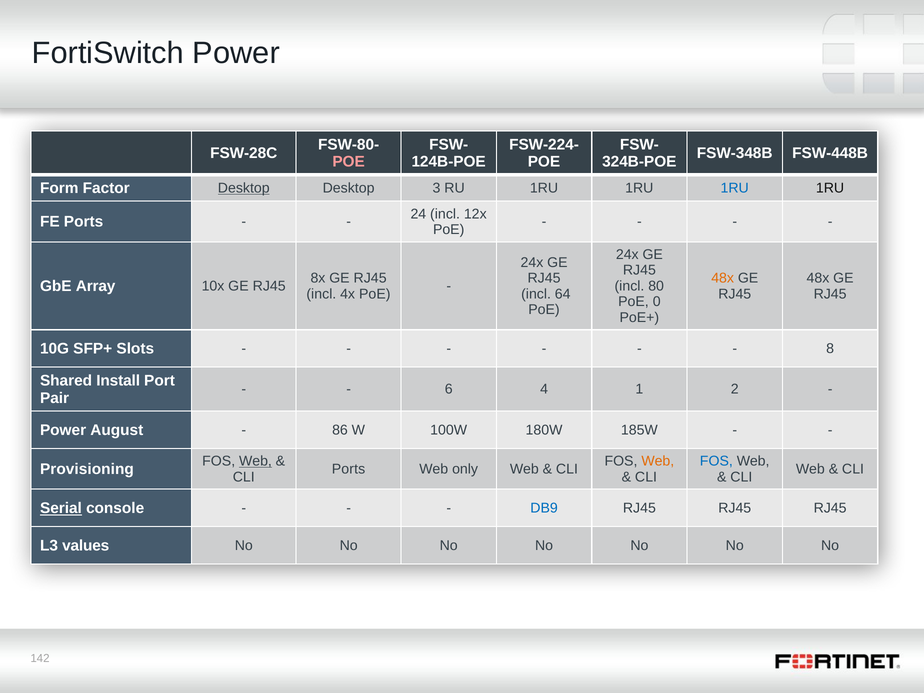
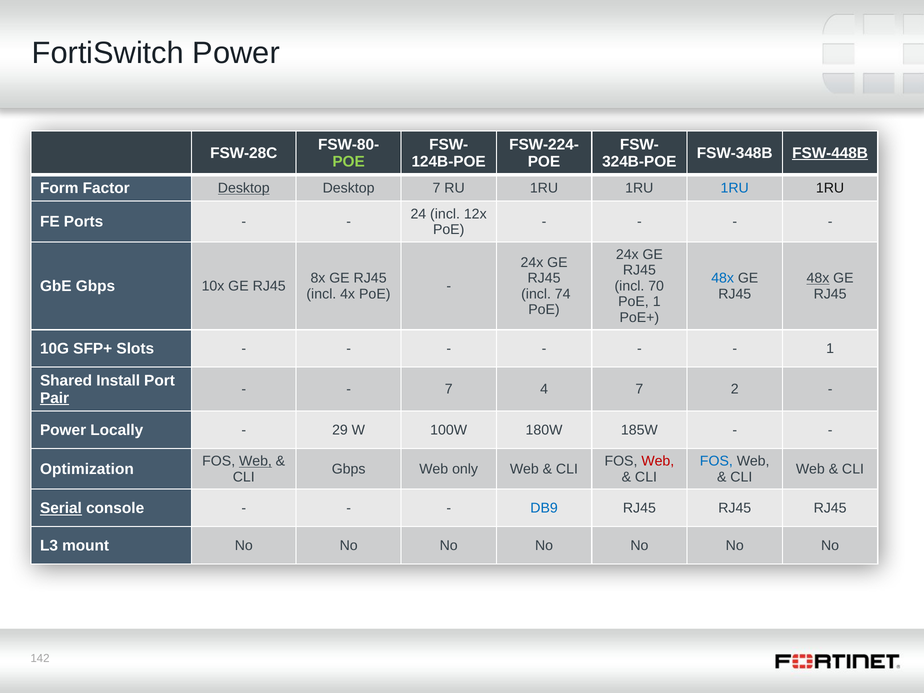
FSW-448B underline: none -> present (830, 153)
POE colour: pink -> light green (349, 162)
Desktop 3: 3 -> 7 (437, 188)
48x colour: orange -> blue (723, 278)
48x underline: none -> present (818, 278)
GbE Array: Array -> Gbps (96, 286)
80: 80 -> 70 (656, 286)
64: 64 -> 74 (563, 294)
PoE 0: 0 -> 1 (657, 302)
8: 8 -> 1 (830, 349)
6: 6 -> 7 (449, 389)
4 1: 1 -> 7 (639, 389)
Pair underline: none -> present (55, 398)
August: August -> Locally (117, 430)
86: 86 -> 29 (340, 430)
Web colour: orange -> red (658, 461)
Provisioning: Provisioning -> Optimization (87, 469)
Ports: Ports -> Gbps (349, 469)
values: values -> mount (86, 546)
